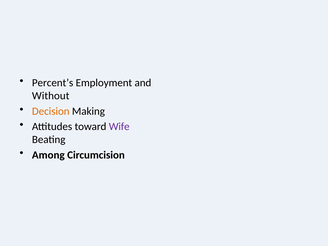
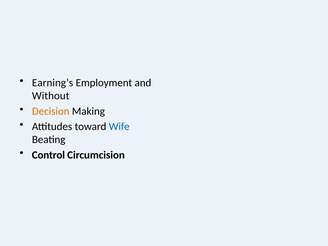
Percent’s: Percent’s -> Earning’s (53, 83)
Wife colour: purple -> blue (119, 126)
Among: Among -> Control (48, 155)
